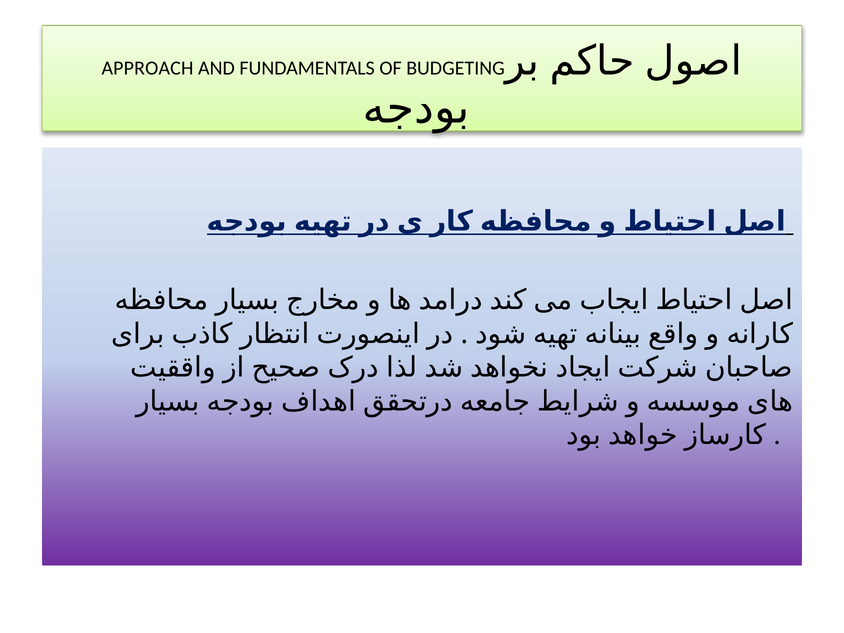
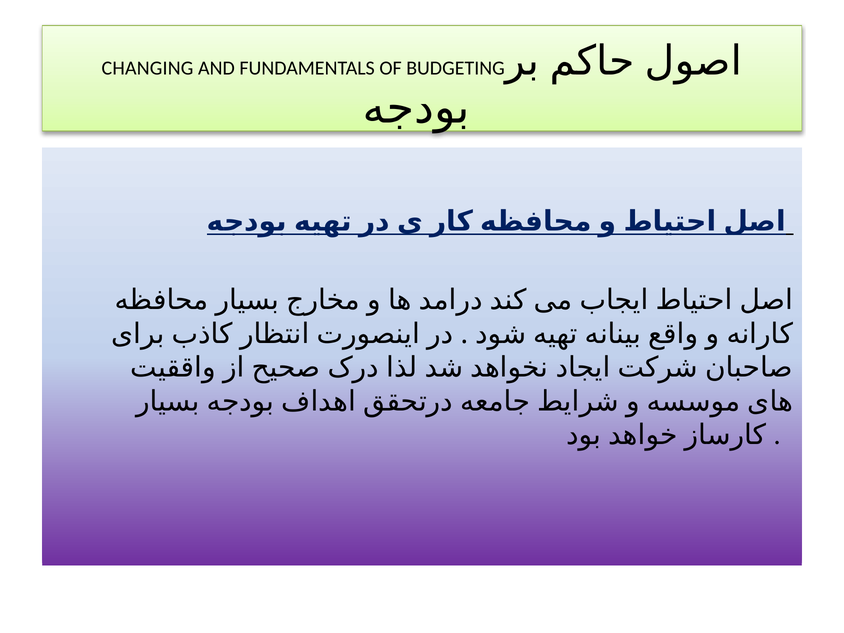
APPROACH: APPROACH -> CHANGING (147, 68)
